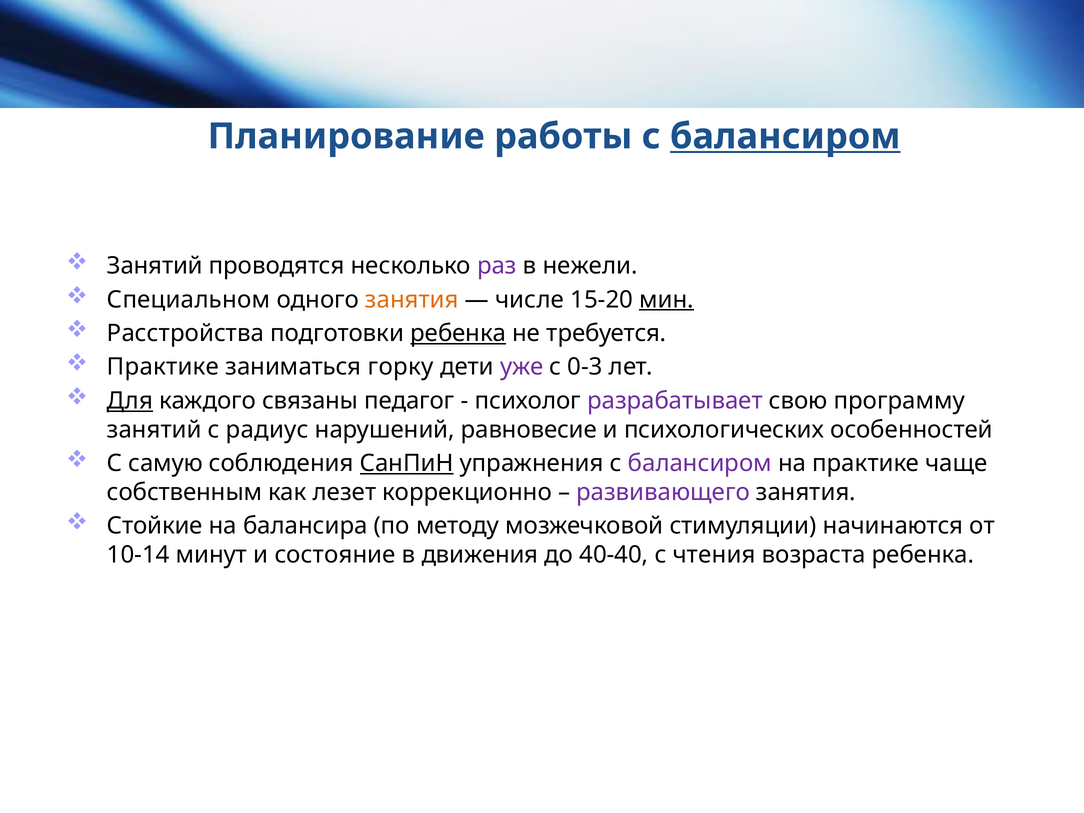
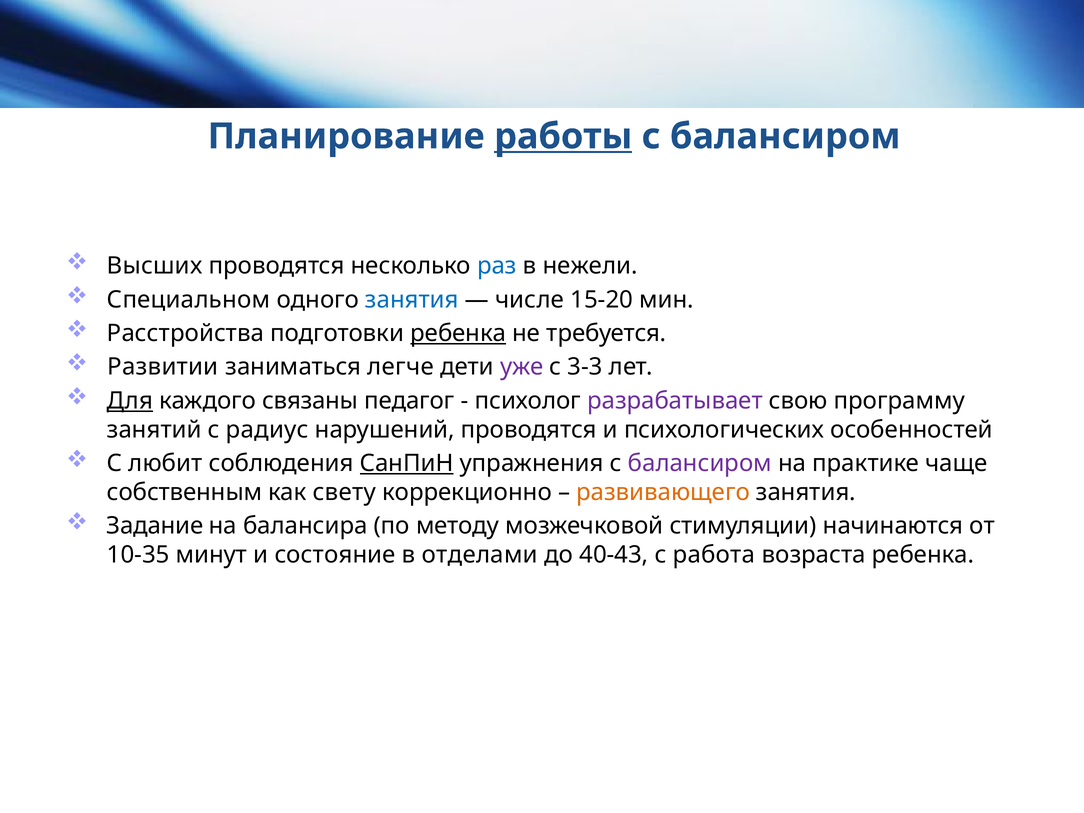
работы underline: none -> present (563, 136)
балансиром underline: present -> none (785, 136)
Занятий: Занятий -> Высших (155, 266)
раз colour: purple -> blue (497, 266)
занятия colour: orange -> blue (412, 300)
мин underline: present -> none (667, 300)
Практике: Практике -> Развитии (163, 367)
горку: горку -> легче (401, 367)
0-3: 0-3 -> 3-3 (585, 367)
нарушений равновесие: равновесие -> проводятся (529, 430)
самую: самую -> любит (166, 463)
лезет: лезет -> свету (344, 492)
развивающего colour: purple -> orange (663, 492)
Стойкие: Стойкие -> Задание (155, 526)
10-14: 10-14 -> 10-35 (138, 555)
движения: движения -> отделами (480, 555)
40-40: 40-40 -> 40-43 (614, 555)
чтения: чтения -> работа (714, 555)
